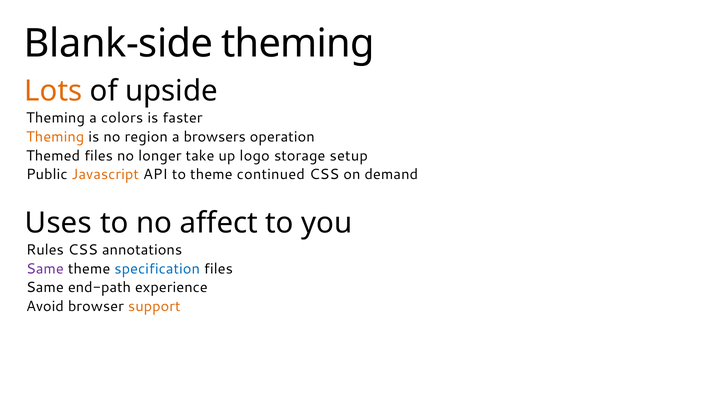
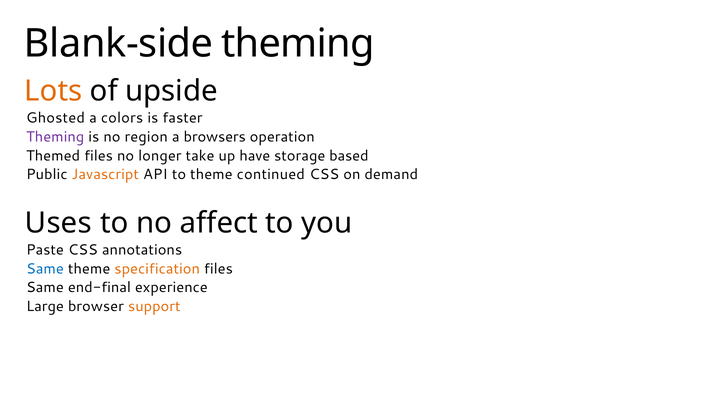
Theming: Theming -> Ghosted (55, 118)
Theming colour: orange -> purple (55, 137)
logo: logo -> have (255, 156)
setup: setup -> based (349, 156)
Rules: Rules -> Paste (45, 250)
Same colour: purple -> blue (45, 269)
specification colour: blue -> orange (157, 269)
end-path: end-path -> end-final (99, 287)
Avoid: Avoid -> Large (45, 306)
